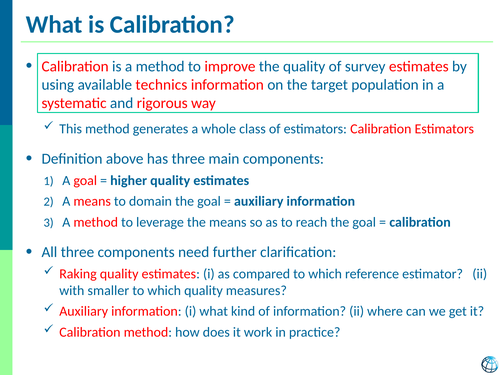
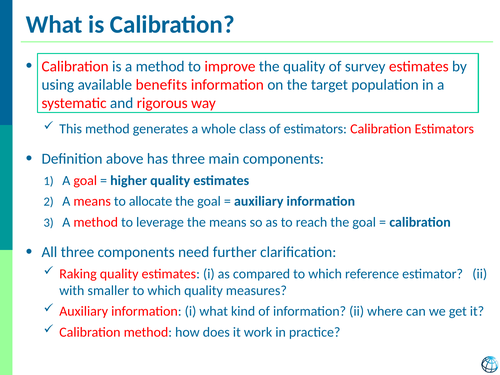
technics: technics -> benefits (161, 85)
domain: domain -> allocate (151, 201)
